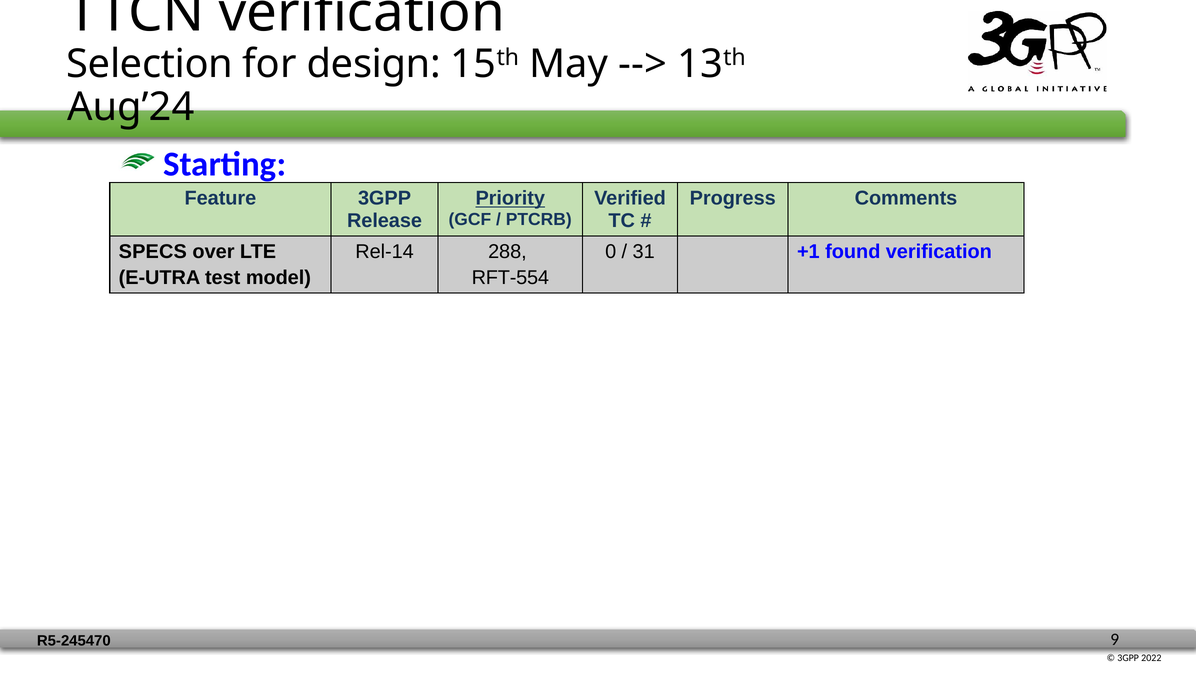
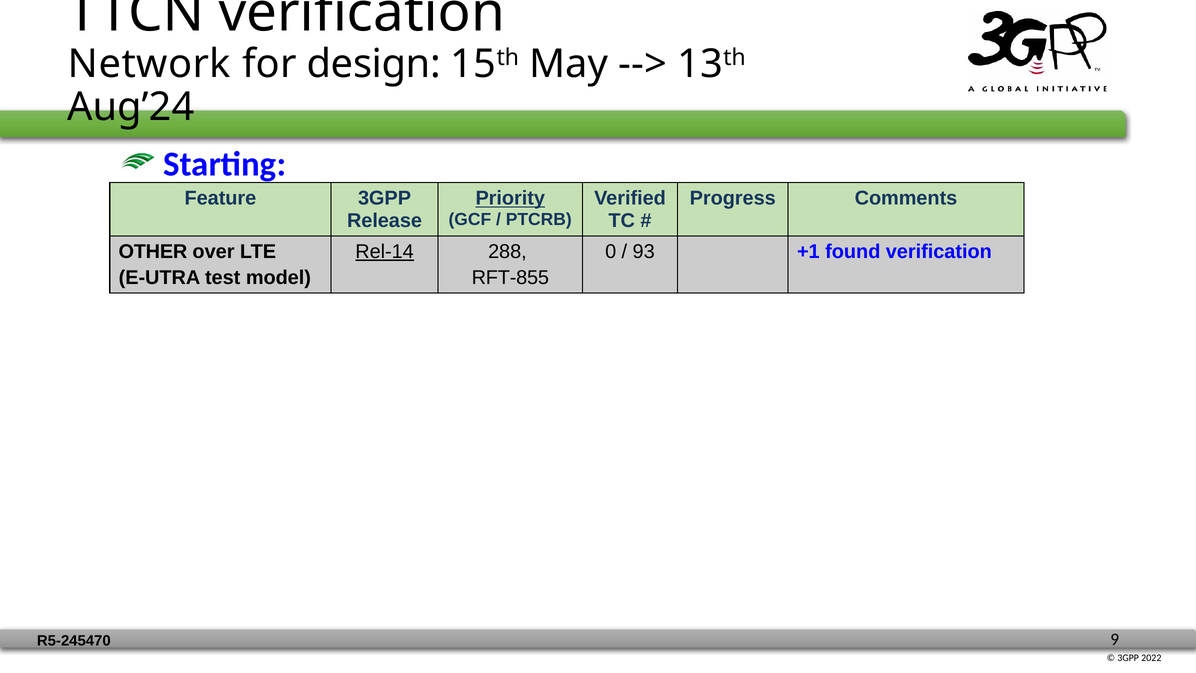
Selection: Selection -> Network (149, 64)
31: 31 -> 93 (644, 252)
SPECS: SPECS -> OTHER (153, 252)
Rel-14 underline: none -> present (385, 252)
RFT-554: RFT-554 -> RFT-855 (510, 278)
